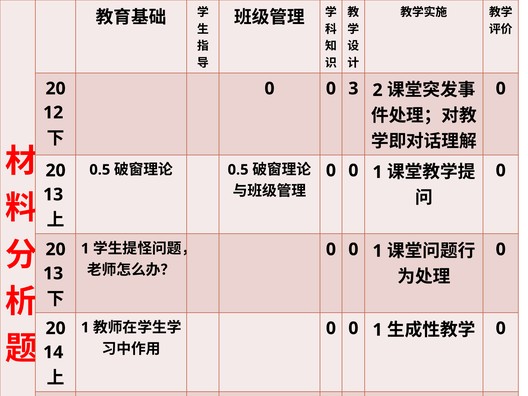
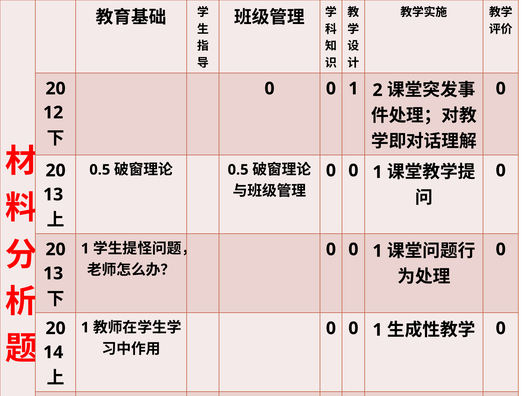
3: 3 -> 1 (353, 89)
